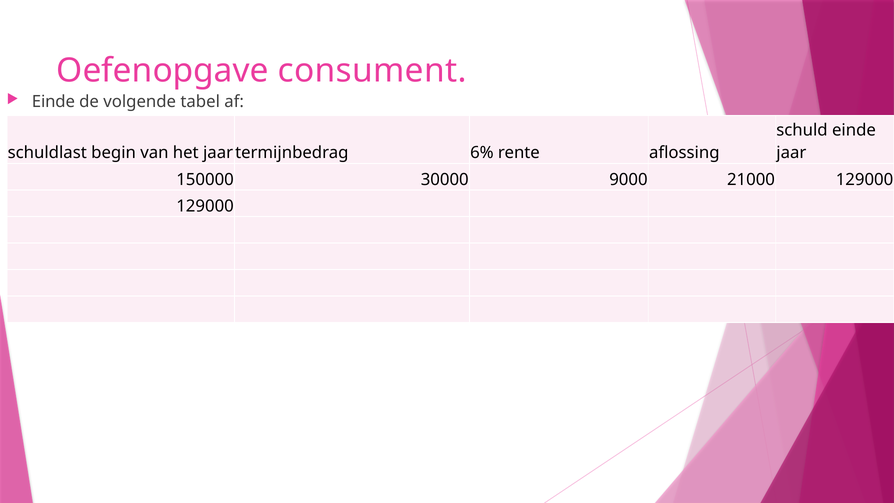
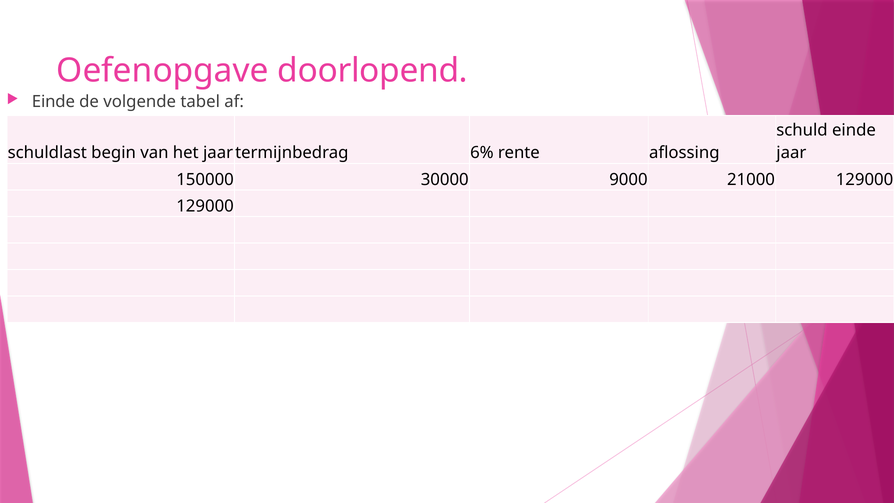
consument: consument -> doorlopend (373, 71)
